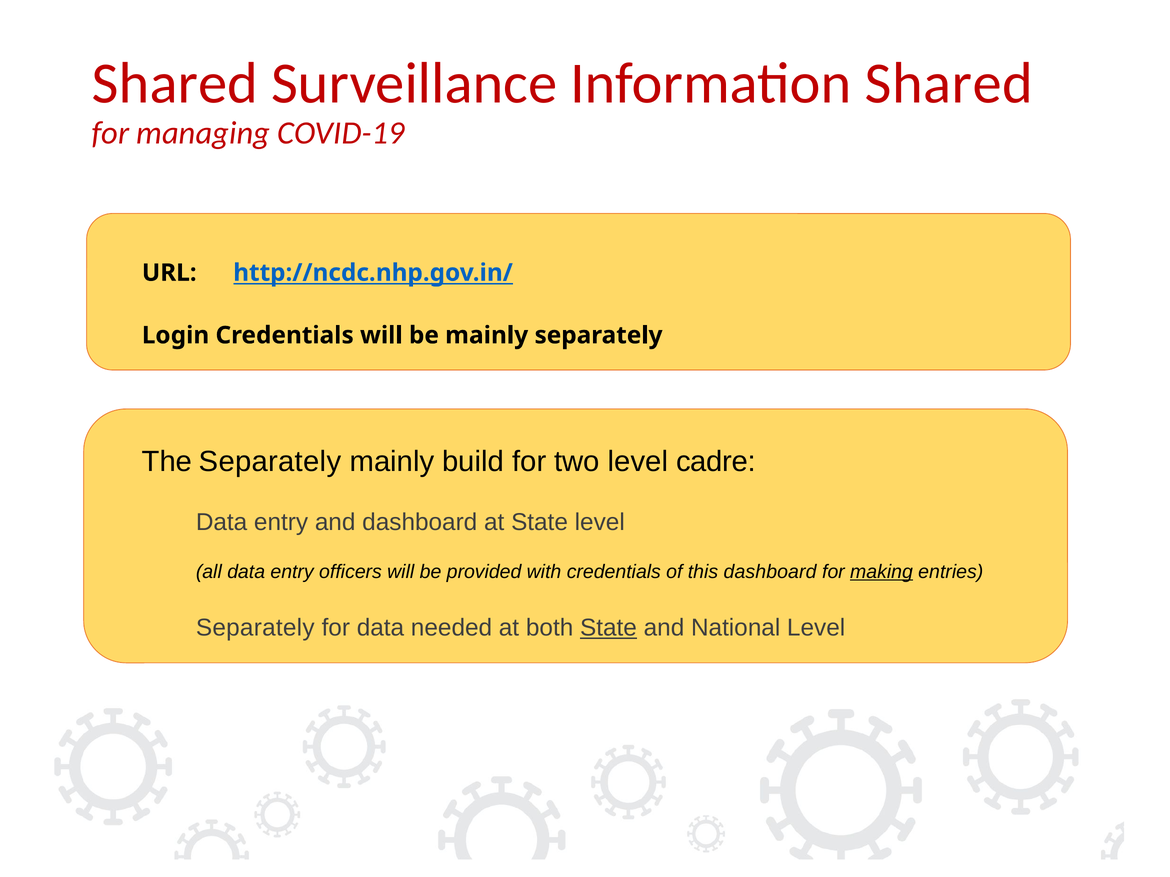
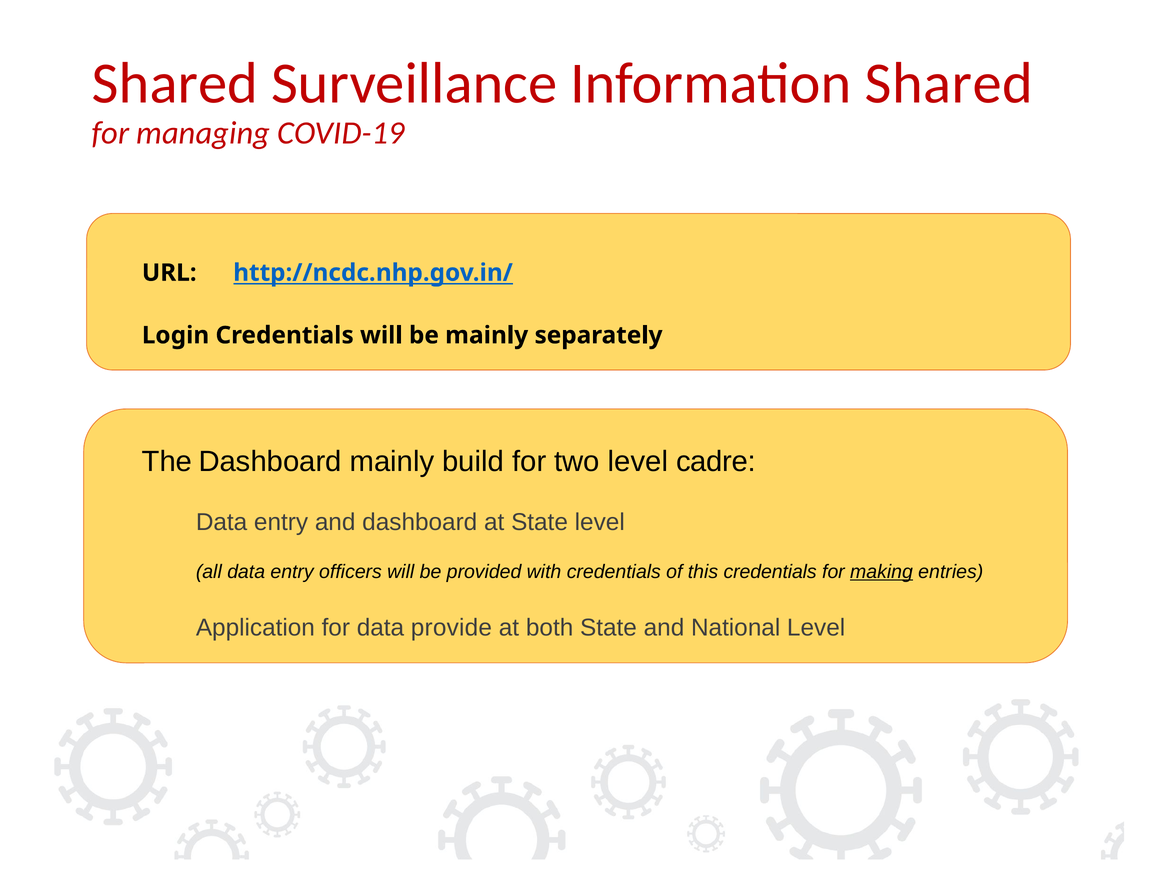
The Separately: Separately -> Dashboard (270, 462)
this dashboard: dashboard -> credentials (770, 572)
Separately: Separately -> Application (255, 628)
needed: needed -> provide (451, 628)
State underline: present -> none (608, 628)
